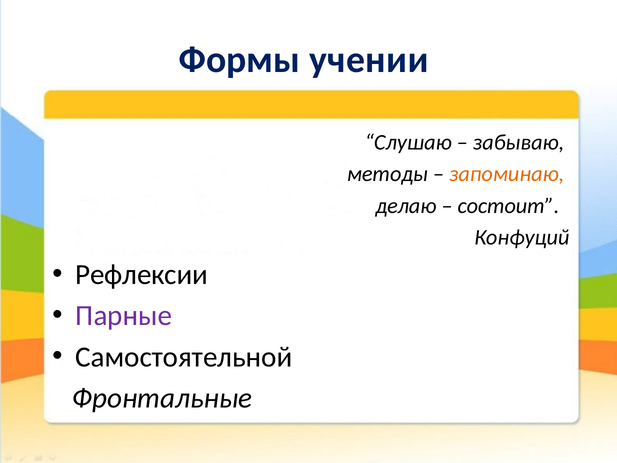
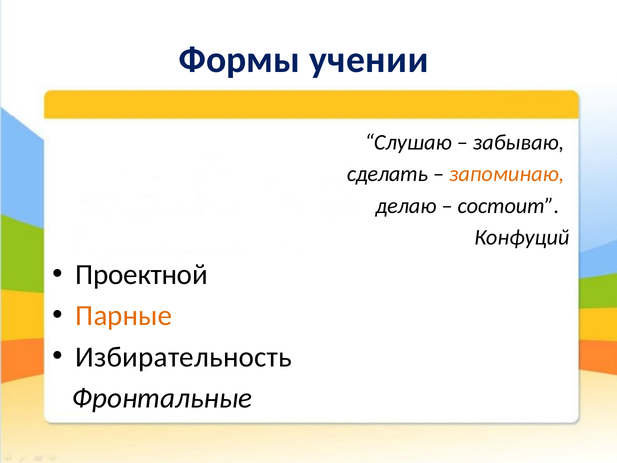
методы: методы -> сделать (387, 174)
Рефлексии: Рефлексии -> Проектной (142, 275)
Парные colour: purple -> orange (124, 316)
Самостоятельной: Самостоятельной -> Избирательность (184, 357)
